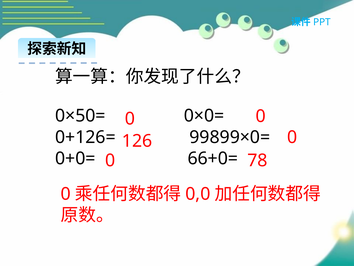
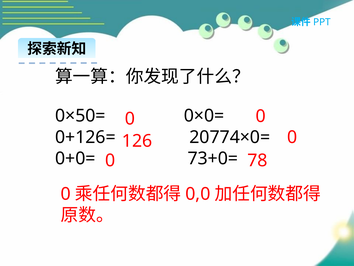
99899×0=: 99899×0= -> 20774×0= (230, 137)
66+0=: 66+0= -> 73+0= (213, 158)
